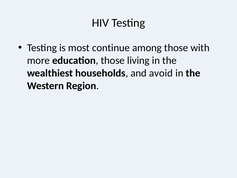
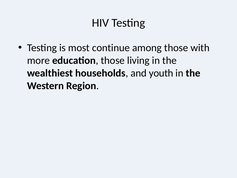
avoid: avoid -> youth (161, 73)
